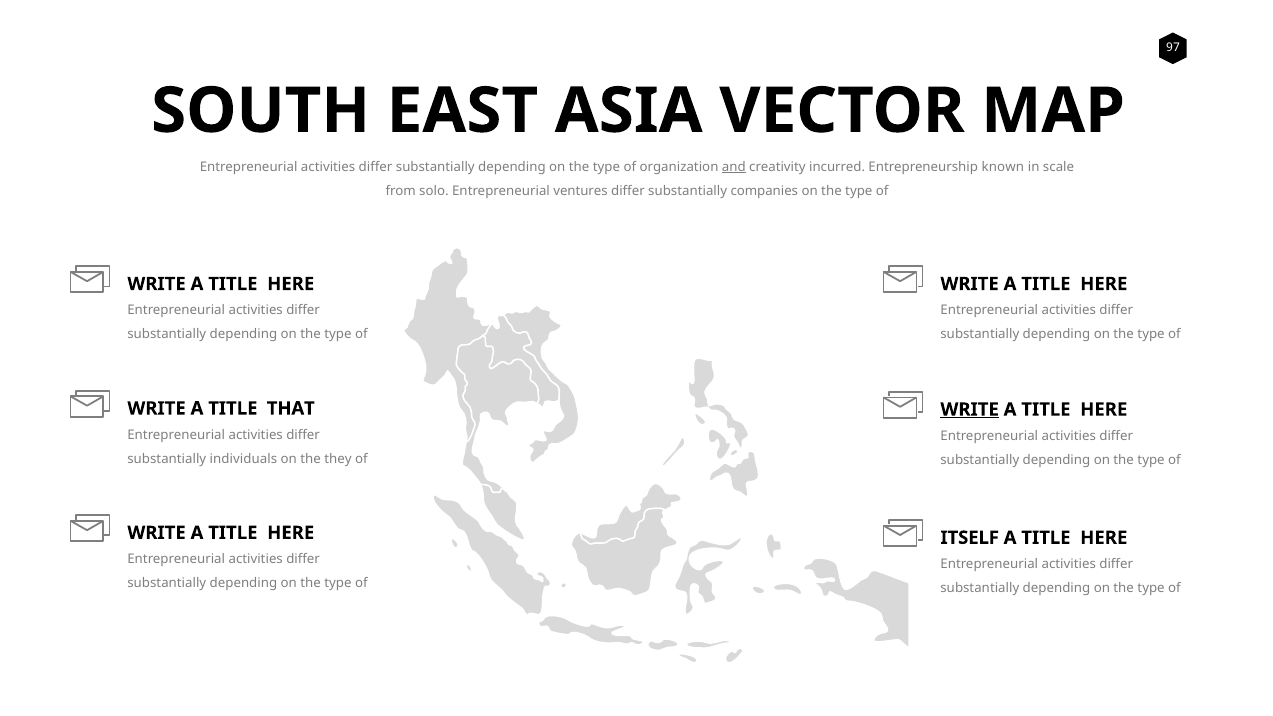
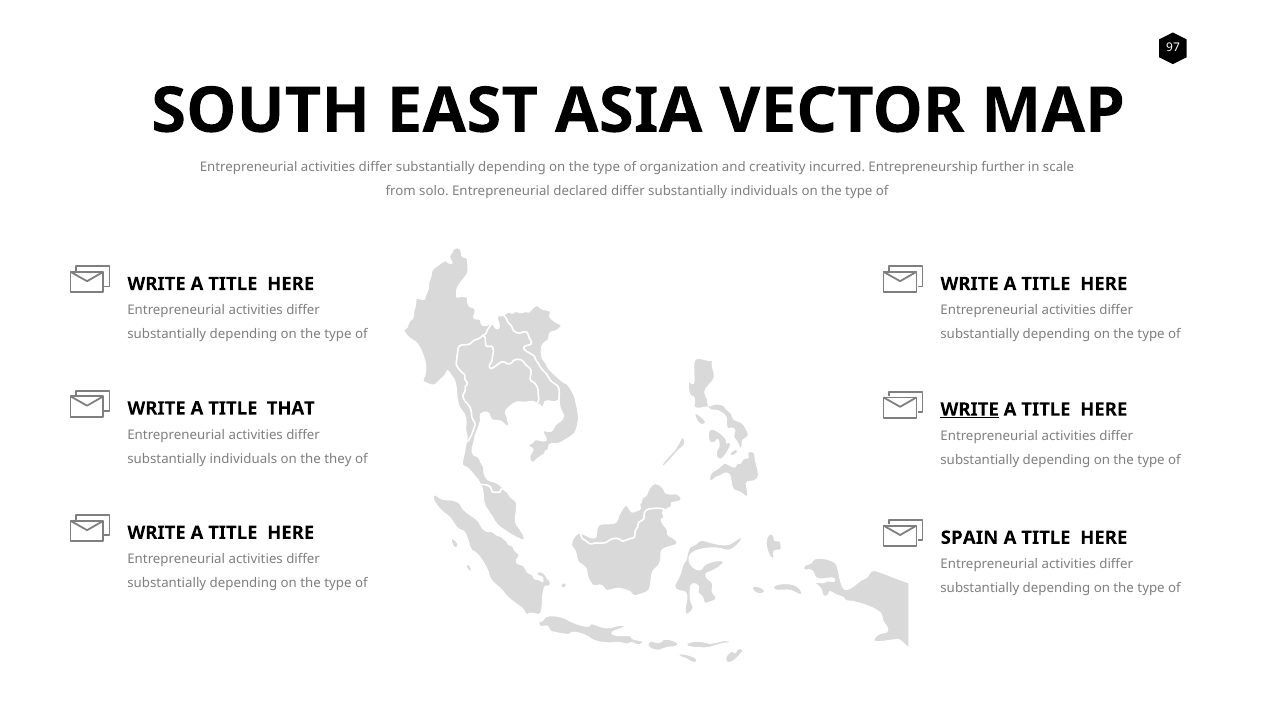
and underline: present -> none (734, 167)
known: known -> further (1003, 167)
ventures: ventures -> declared (580, 191)
companies: companies -> individuals (764, 191)
ITSELF: ITSELF -> SPAIN (970, 538)
